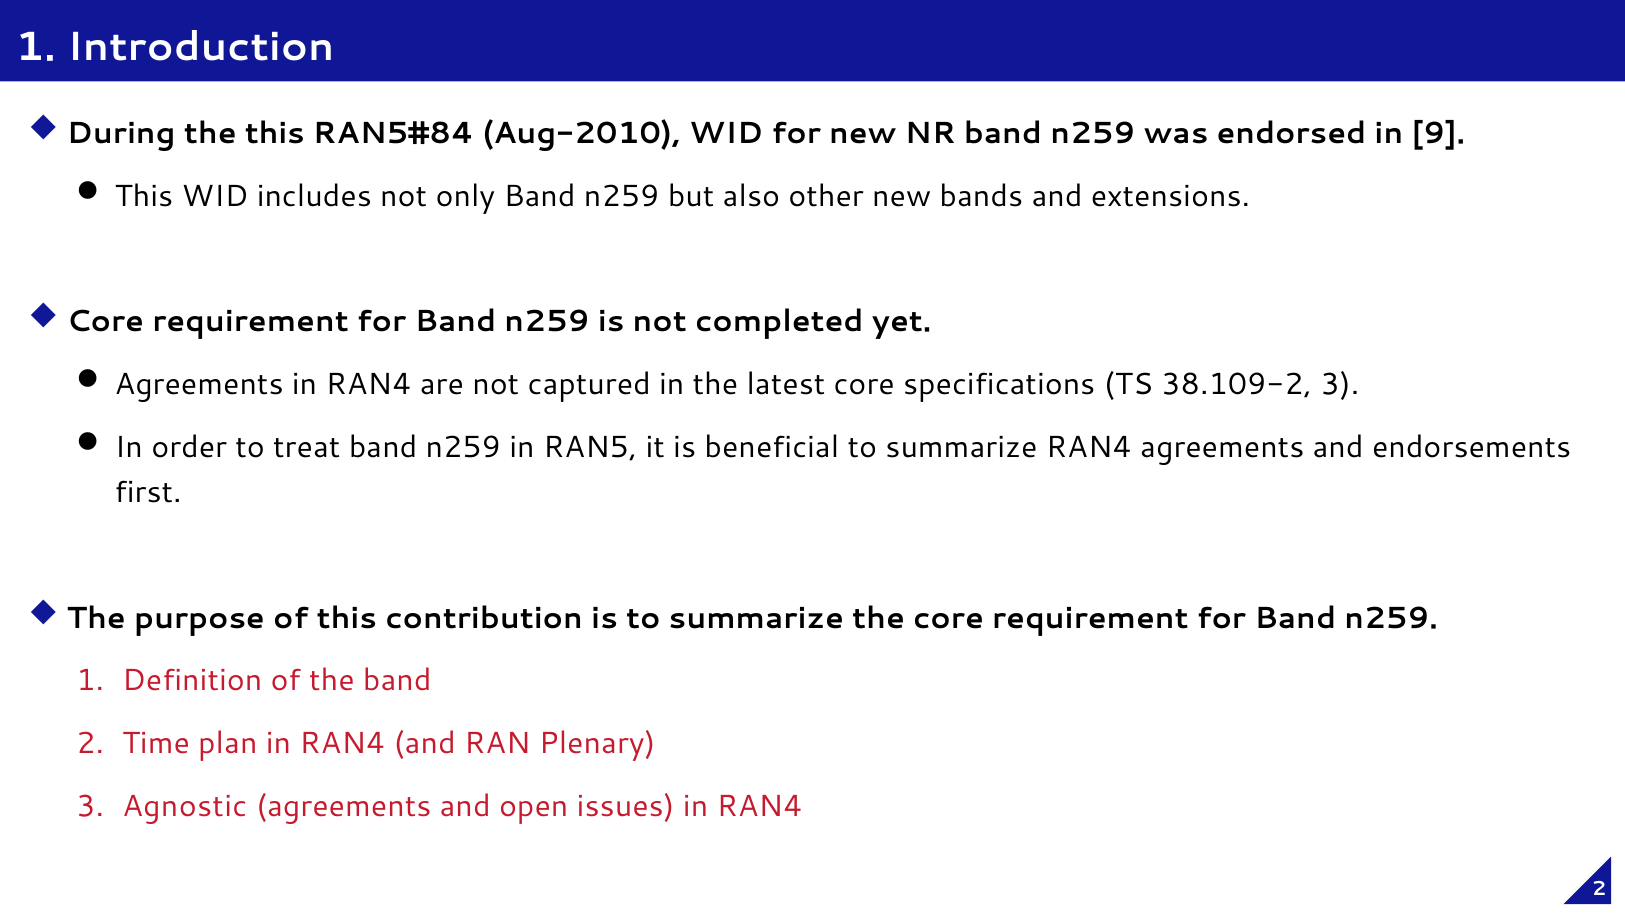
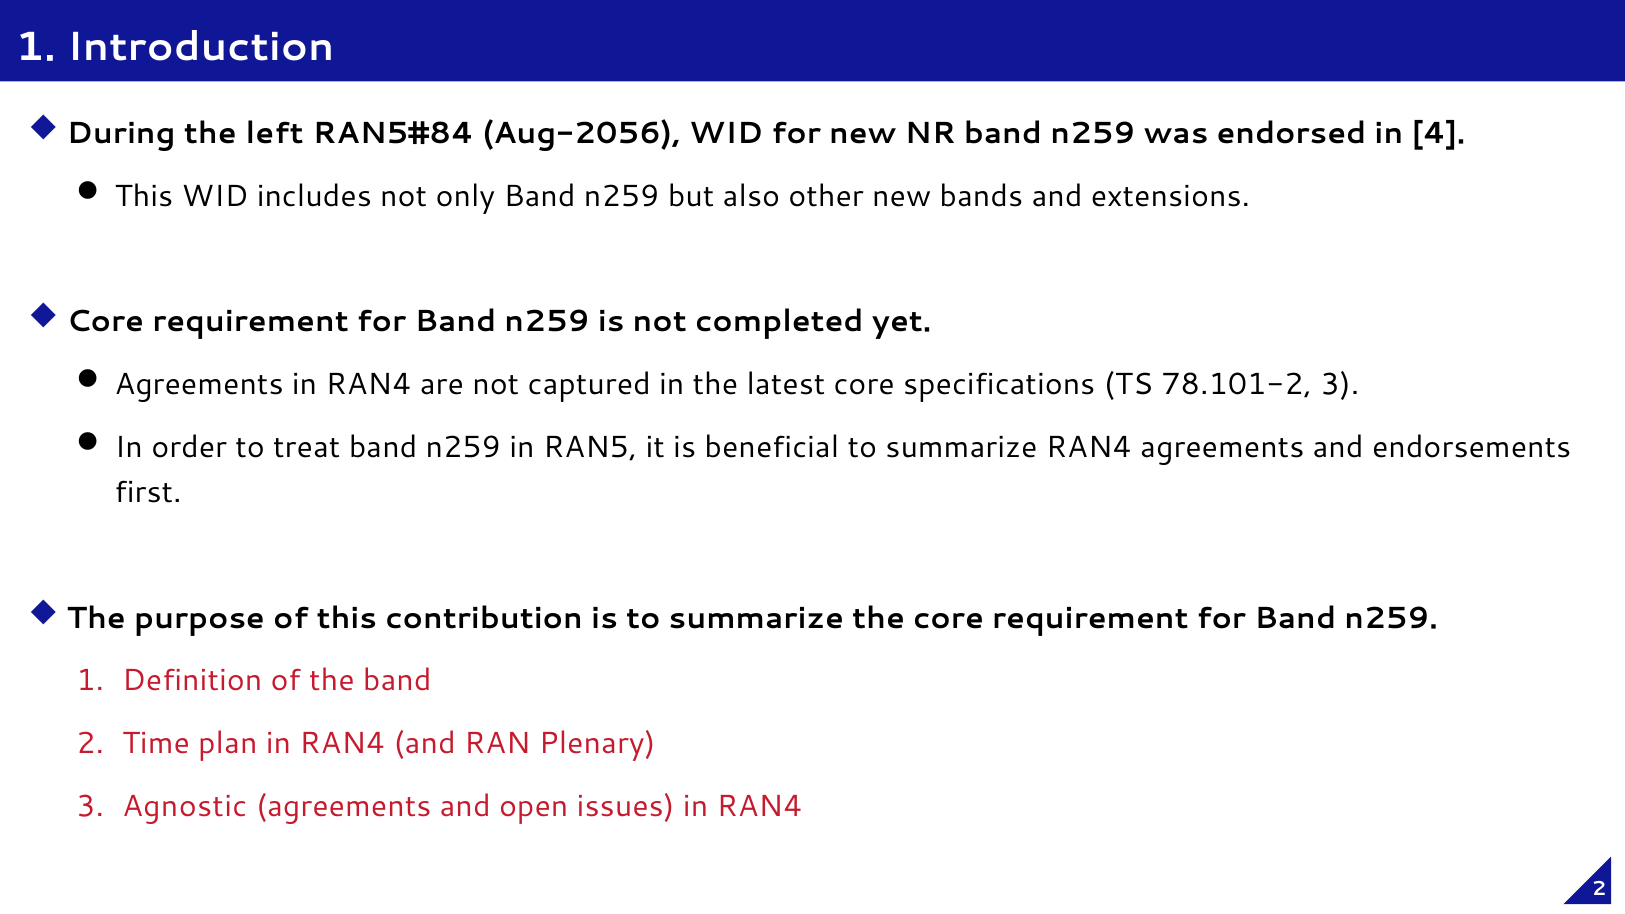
the this: this -> left (275, 134)
Aug-2010: Aug-2010 -> Aug-2056 (582, 134)
9: 9 -> 4 (1439, 134)
38.109-2: 38.109-2 -> 78.101-2 (1237, 385)
